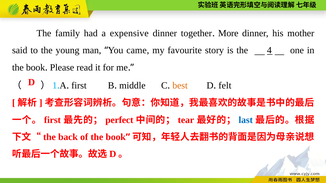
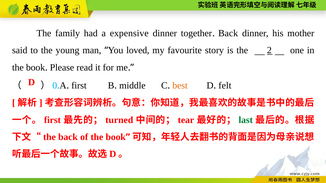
More: More -> Back (228, 33)
came: came -> loved (138, 50)
4: 4 -> 2 (269, 50)
1: 1 -> 0 (55, 86)
perfect: perfect -> turned (119, 120)
last colour: blue -> green (246, 120)
